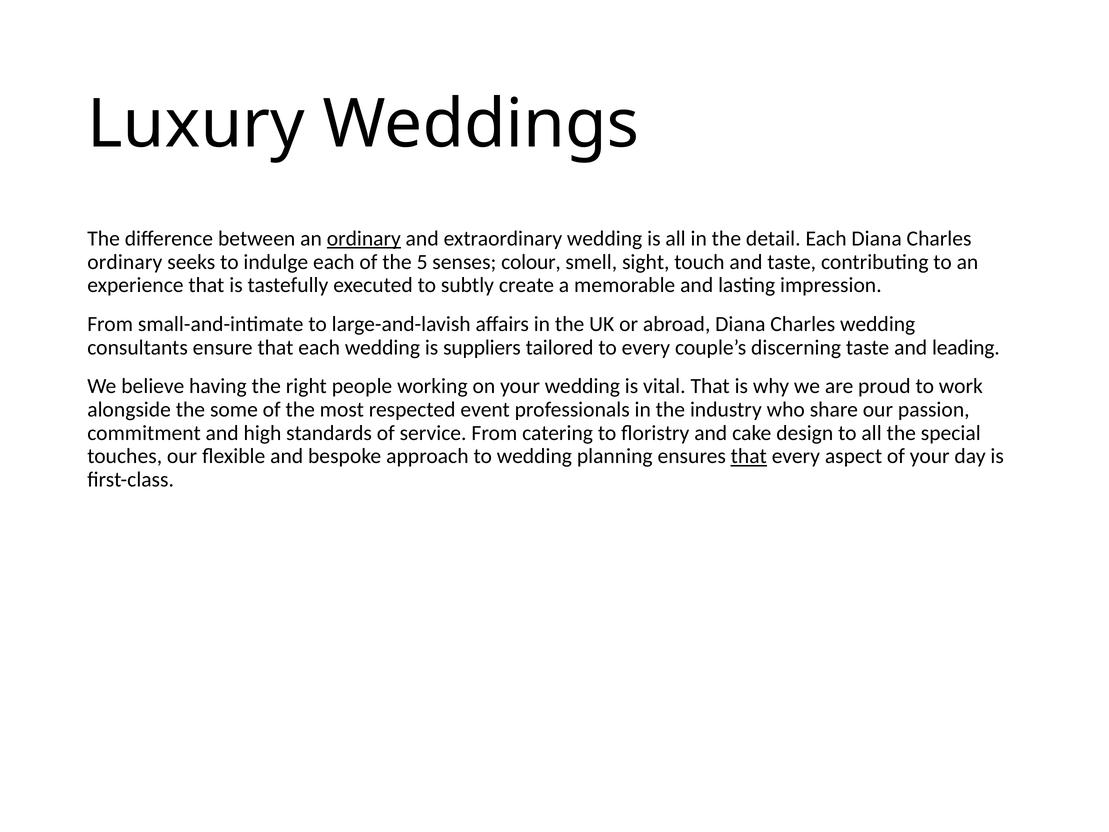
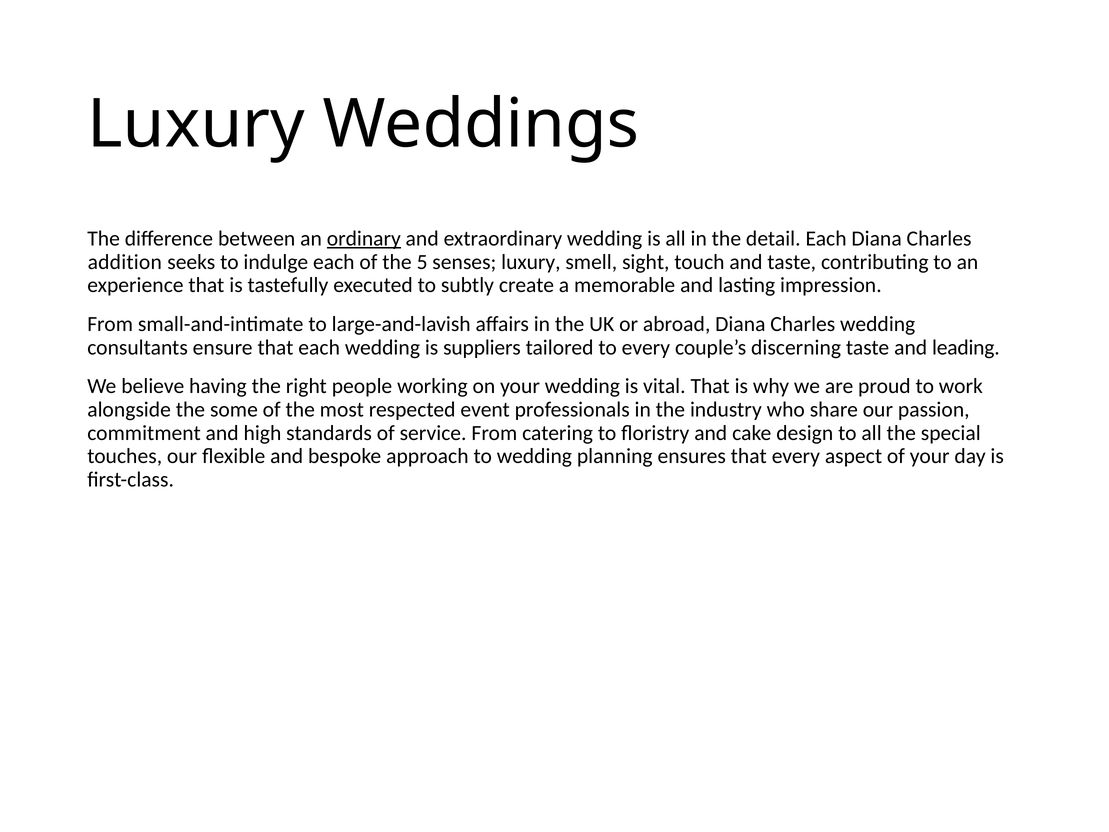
ordinary: ordinary -> addition (125, 262)
senses colour: colour -> luxury (531, 262)
that underline: present -> none (749, 456)
